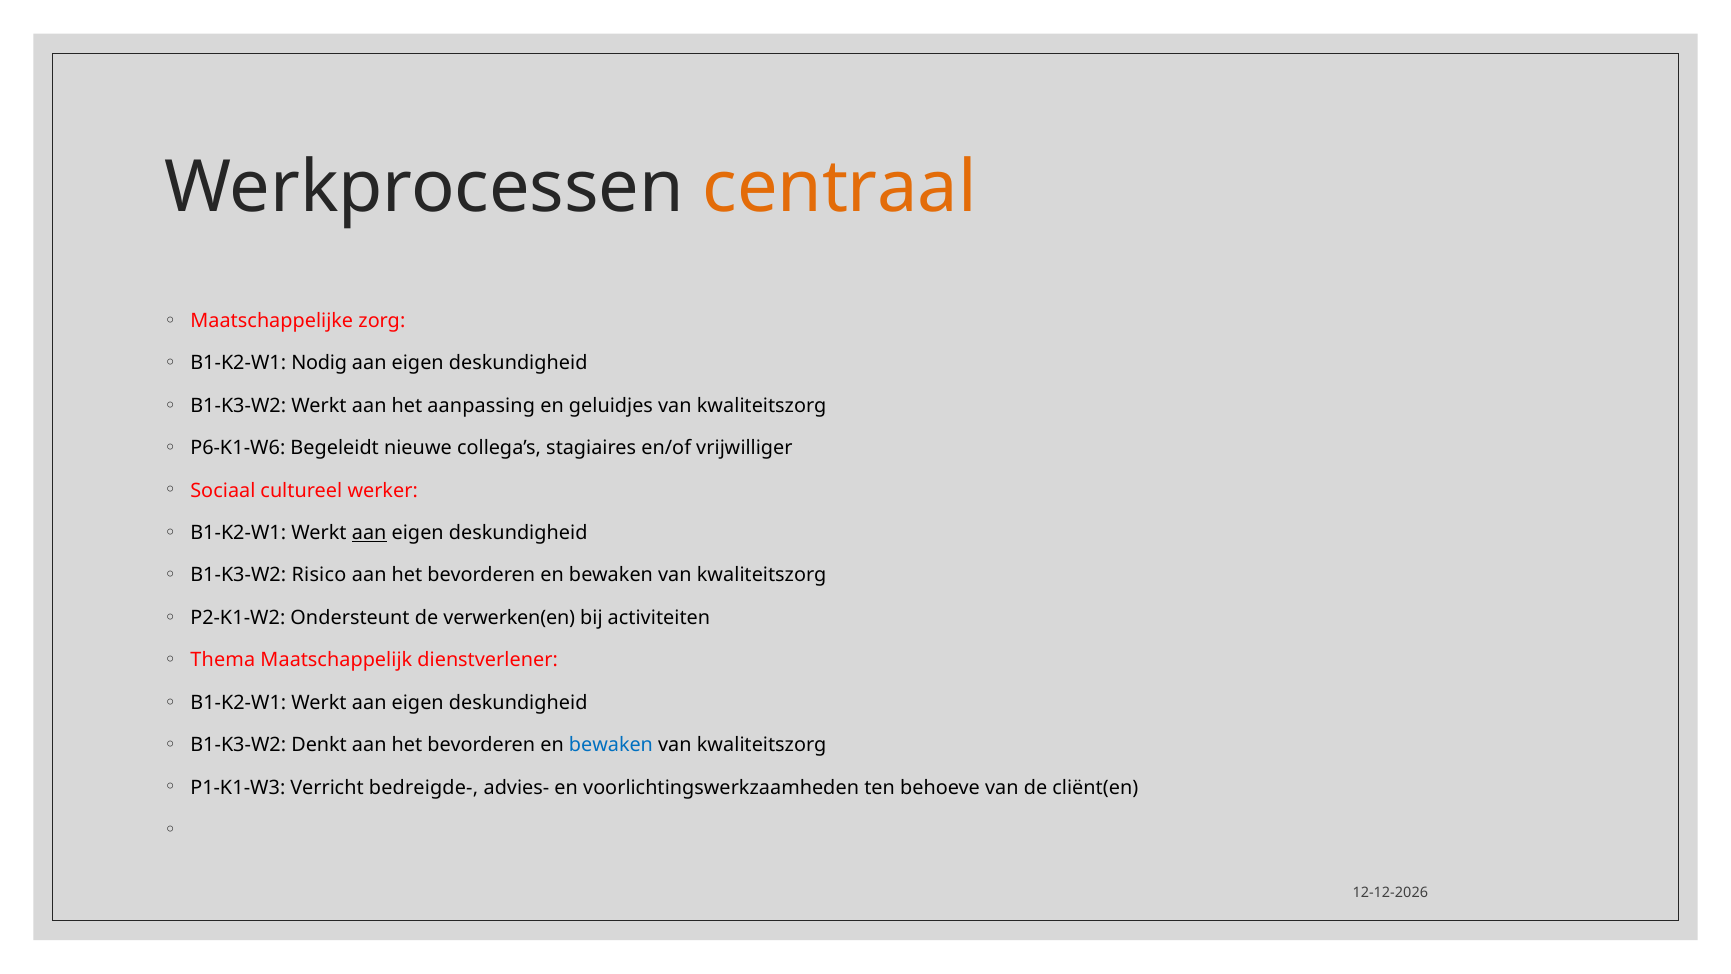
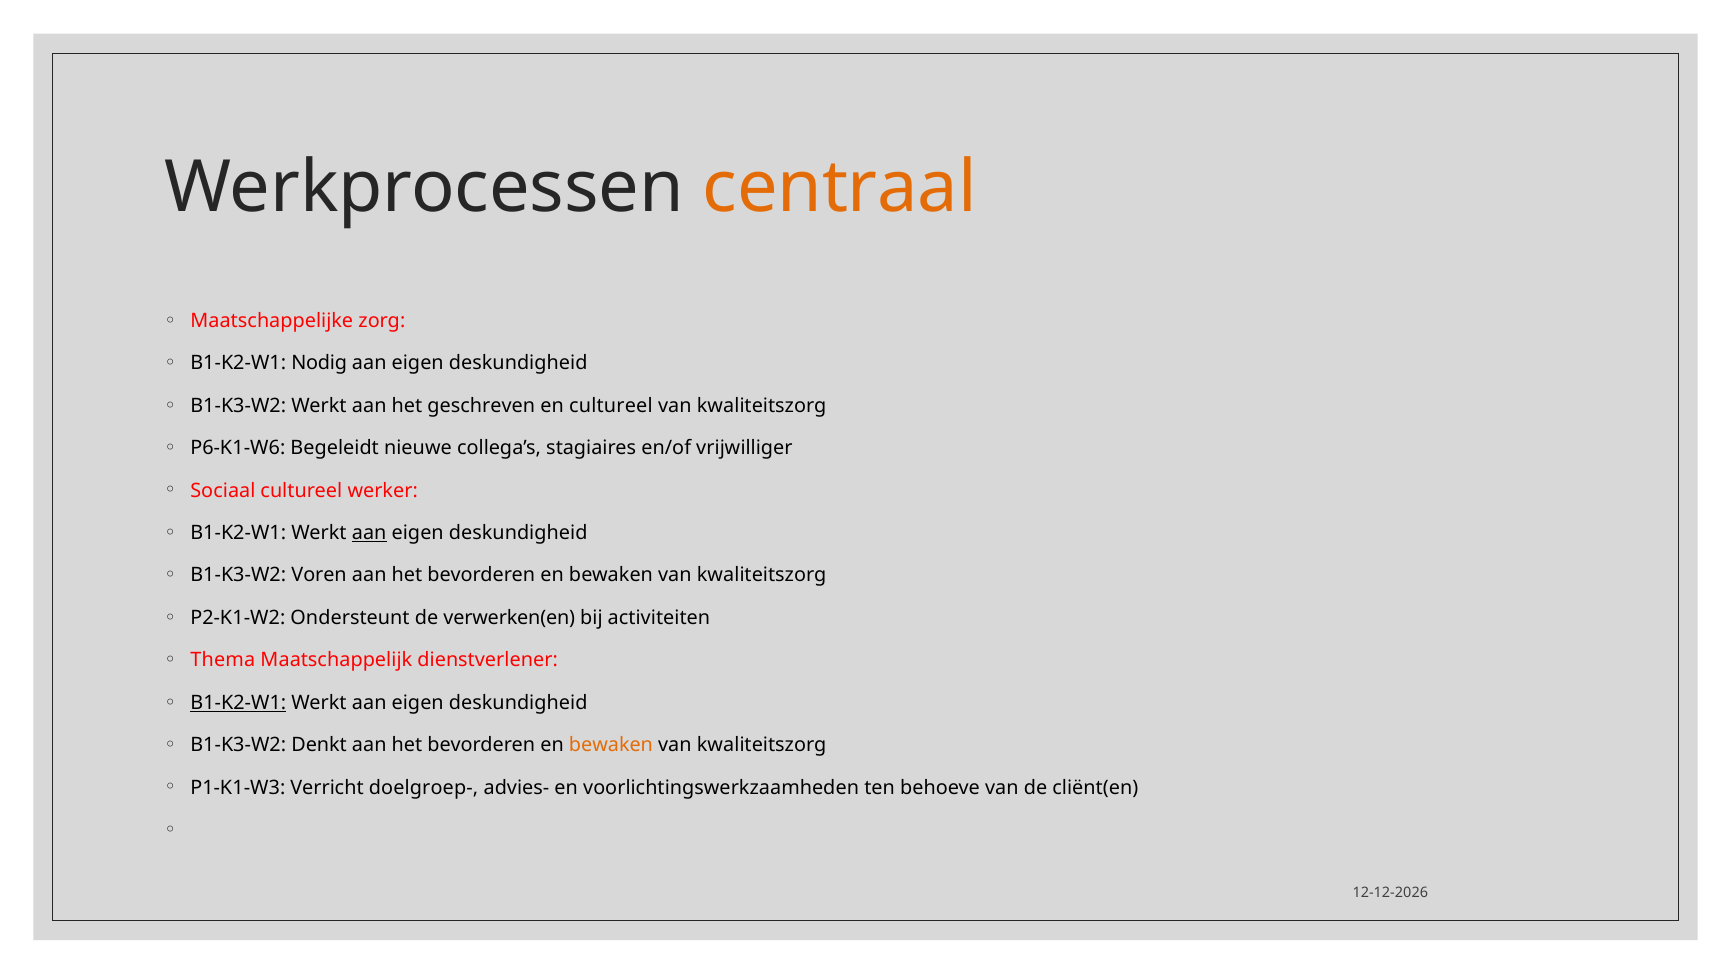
aanpassing: aanpassing -> geschreven (481, 406)
en geluidjes: geluidjes -> cultureel (611, 406)
Risico: Risico -> Voren (319, 575)
B1-K2-W1 underline: none -> present (238, 703)
bewaken colour: blue -> orange (611, 745)
bedreigde-: bedreigde- -> doelgroep- (424, 787)
